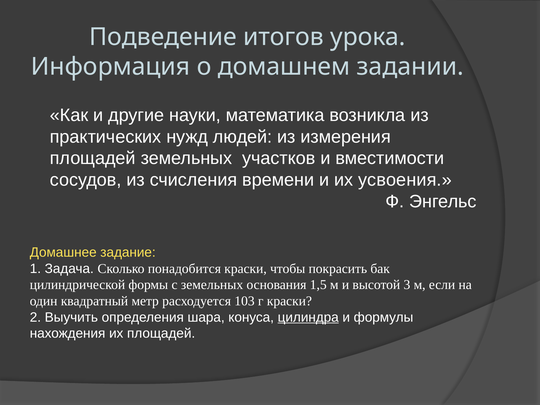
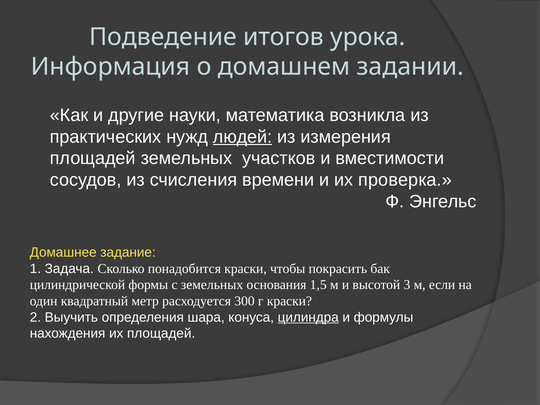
людей underline: none -> present (243, 137)
усвоения: усвоения -> проверка (405, 180)
103: 103 -> 300 (244, 301)
